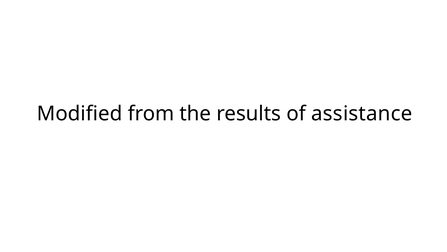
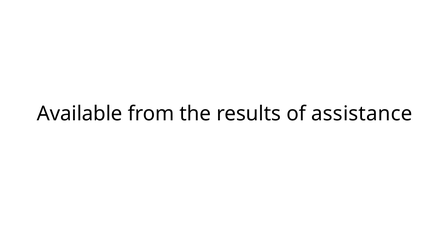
Modified: Modified -> Available (80, 113)
